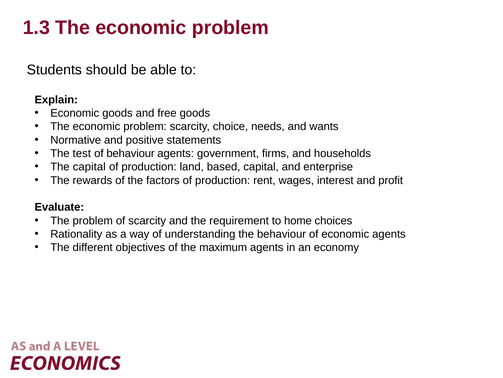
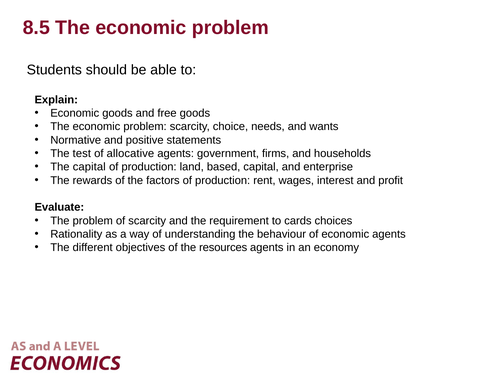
1.3: 1.3 -> 8.5 (36, 28)
of behaviour: behaviour -> allocative (130, 153)
home: home -> cards (298, 220)
maximum: maximum -> resources (223, 247)
